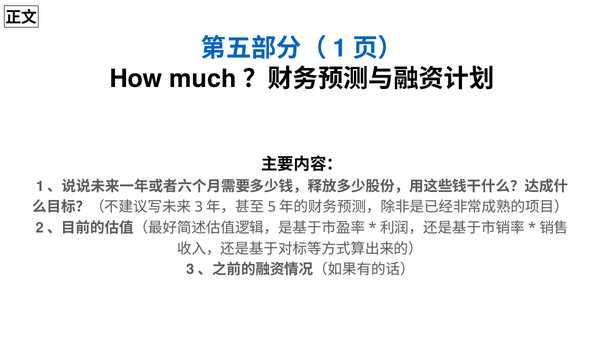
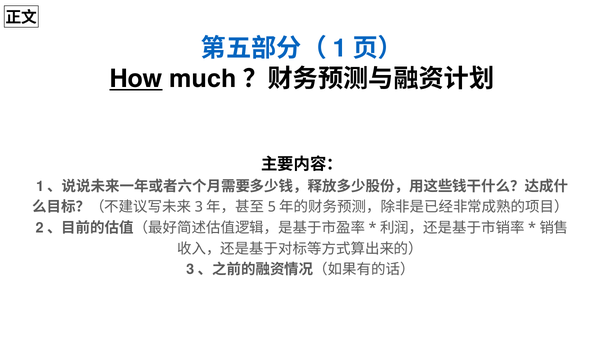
How underline: none -> present (136, 79)
